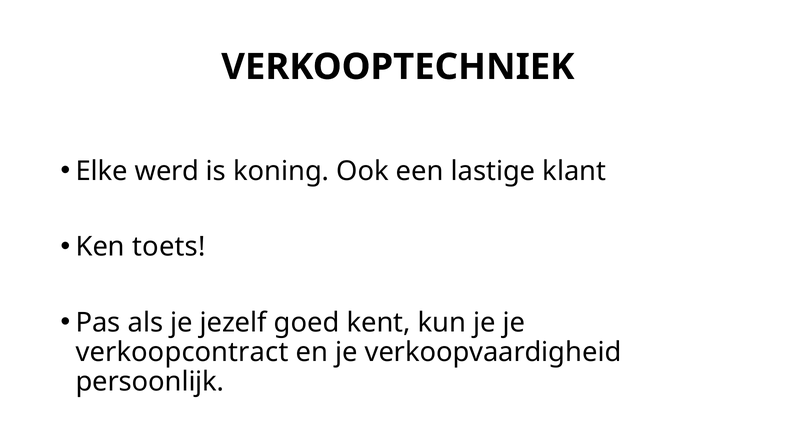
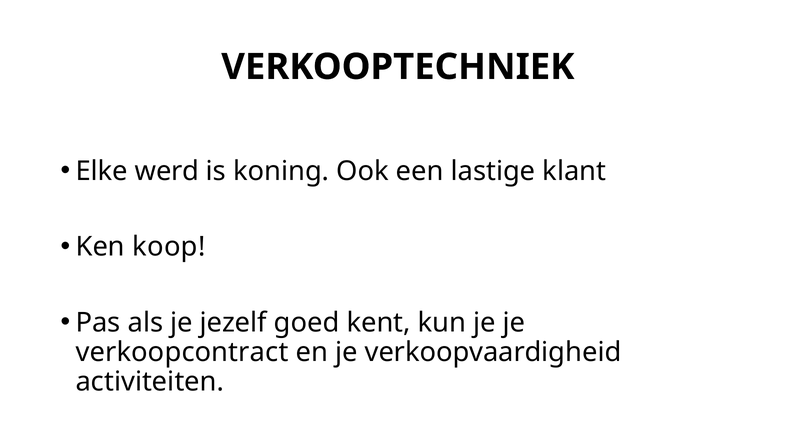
toets: toets -> koop (169, 247)
persoonlijk: persoonlijk -> activiteiten (150, 381)
